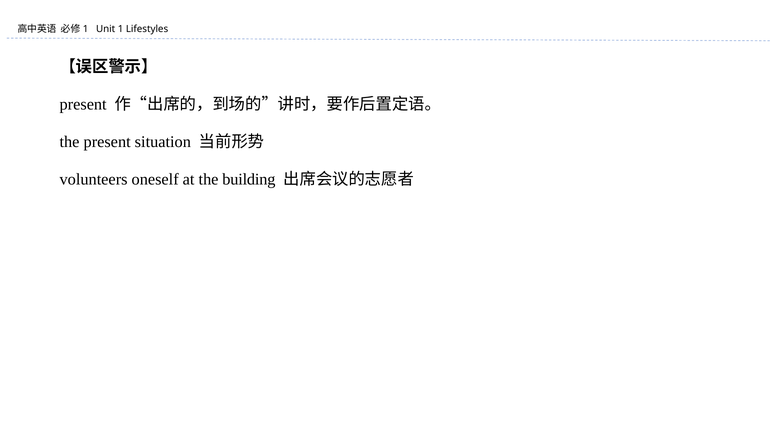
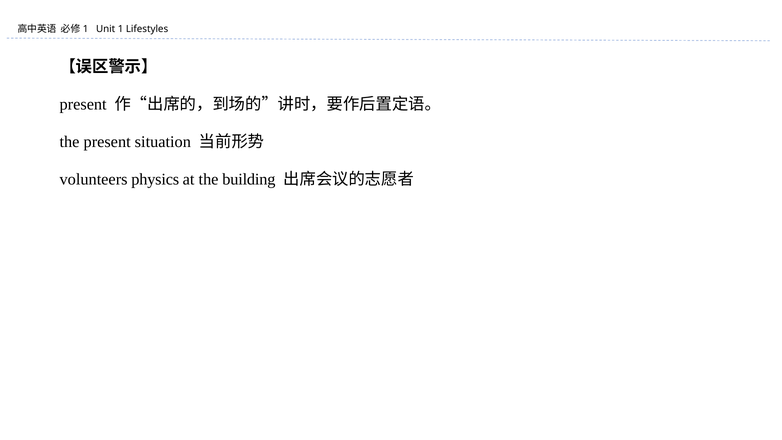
oneself: oneself -> physics (155, 179)
